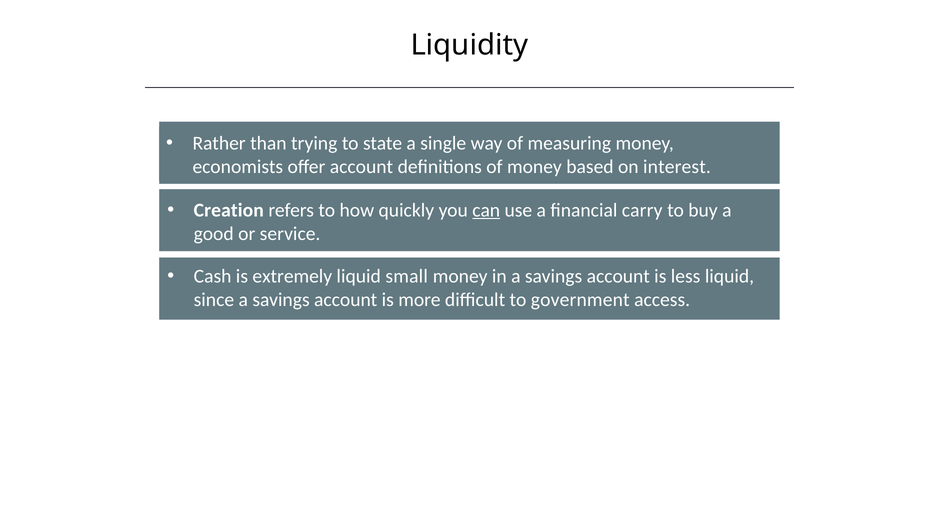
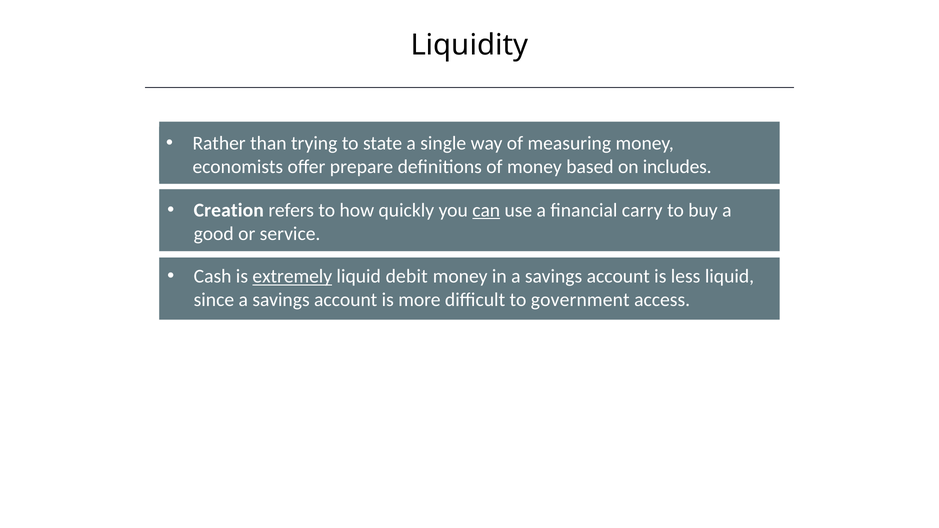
offer account: account -> prepare (361, 167)
interest: interest -> includes (677, 167)
extremely underline: none -> present (292, 277)
small: small -> debit (407, 277)
